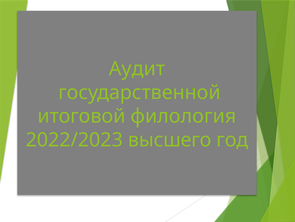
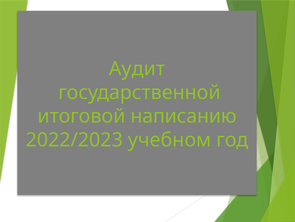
филология: филология -> написанию (184, 116)
высшего: высшего -> учебном (170, 139)
